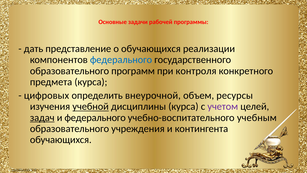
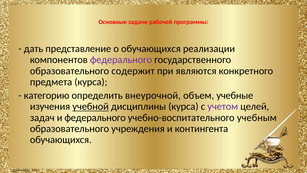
федерального colour: blue -> purple (121, 60)
программ: программ -> содержит (133, 71)
контроля: контроля -> являются (196, 71)
цифровых: цифровых -> категорию (47, 95)
ресурсы: ресурсы -> учебные (235, 95)
задач underline: present -> none (42, 117)
